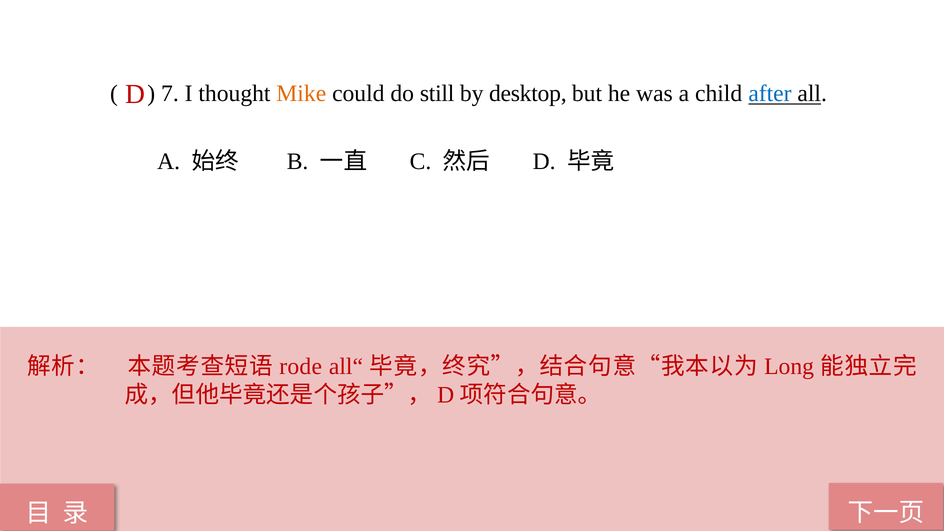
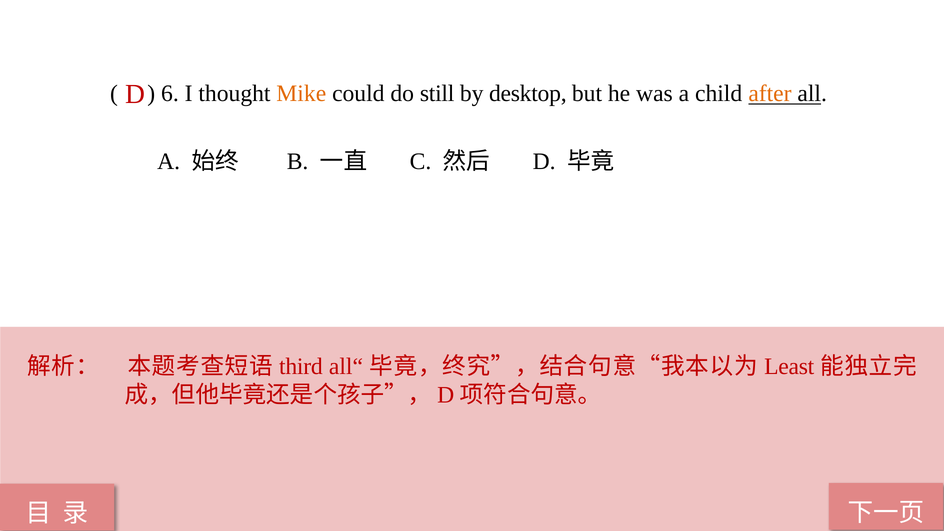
7: 7 -> 6 (170, 94)
after colour: blue -> orange (770, 94)
rode: rode -> third (301, 367)
Long: Long -> Least (789, 367)
